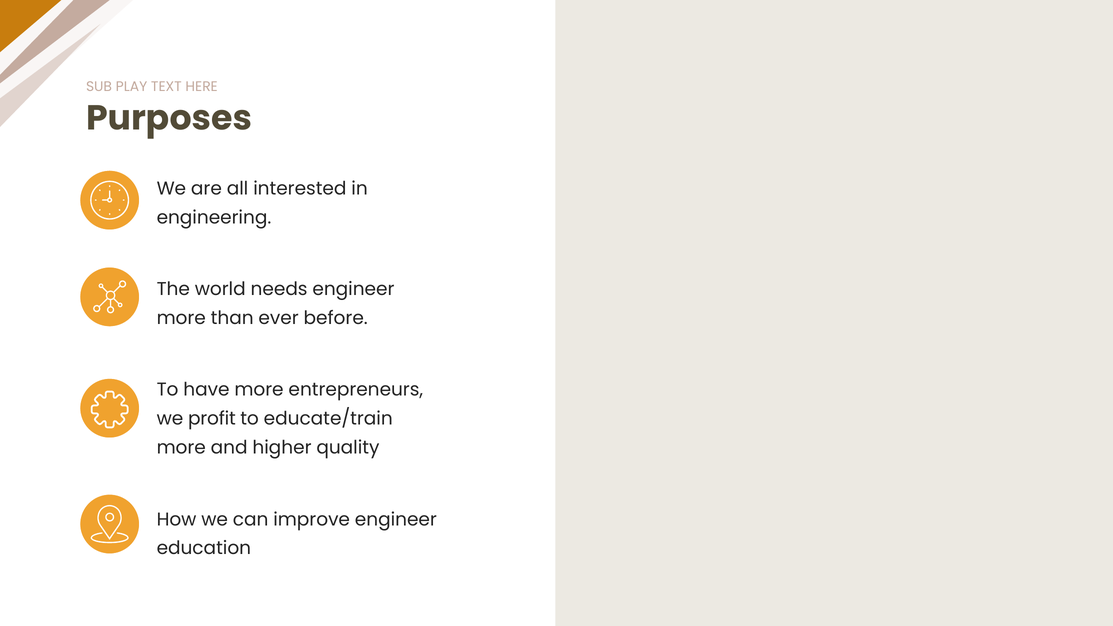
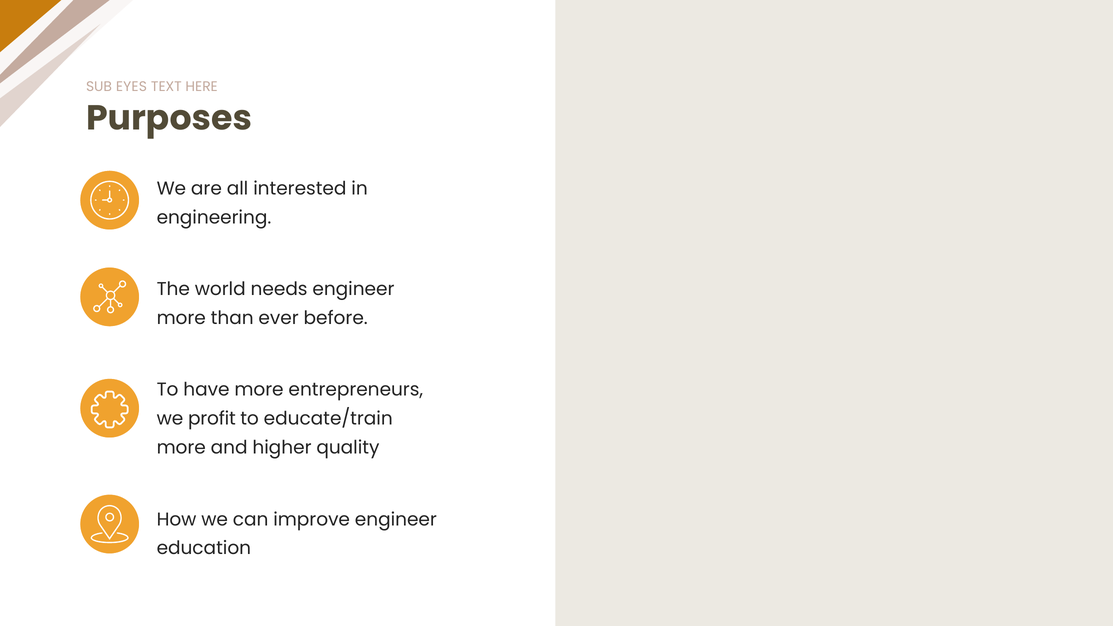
PLAY: PLAY -> EYES (131, 87)
